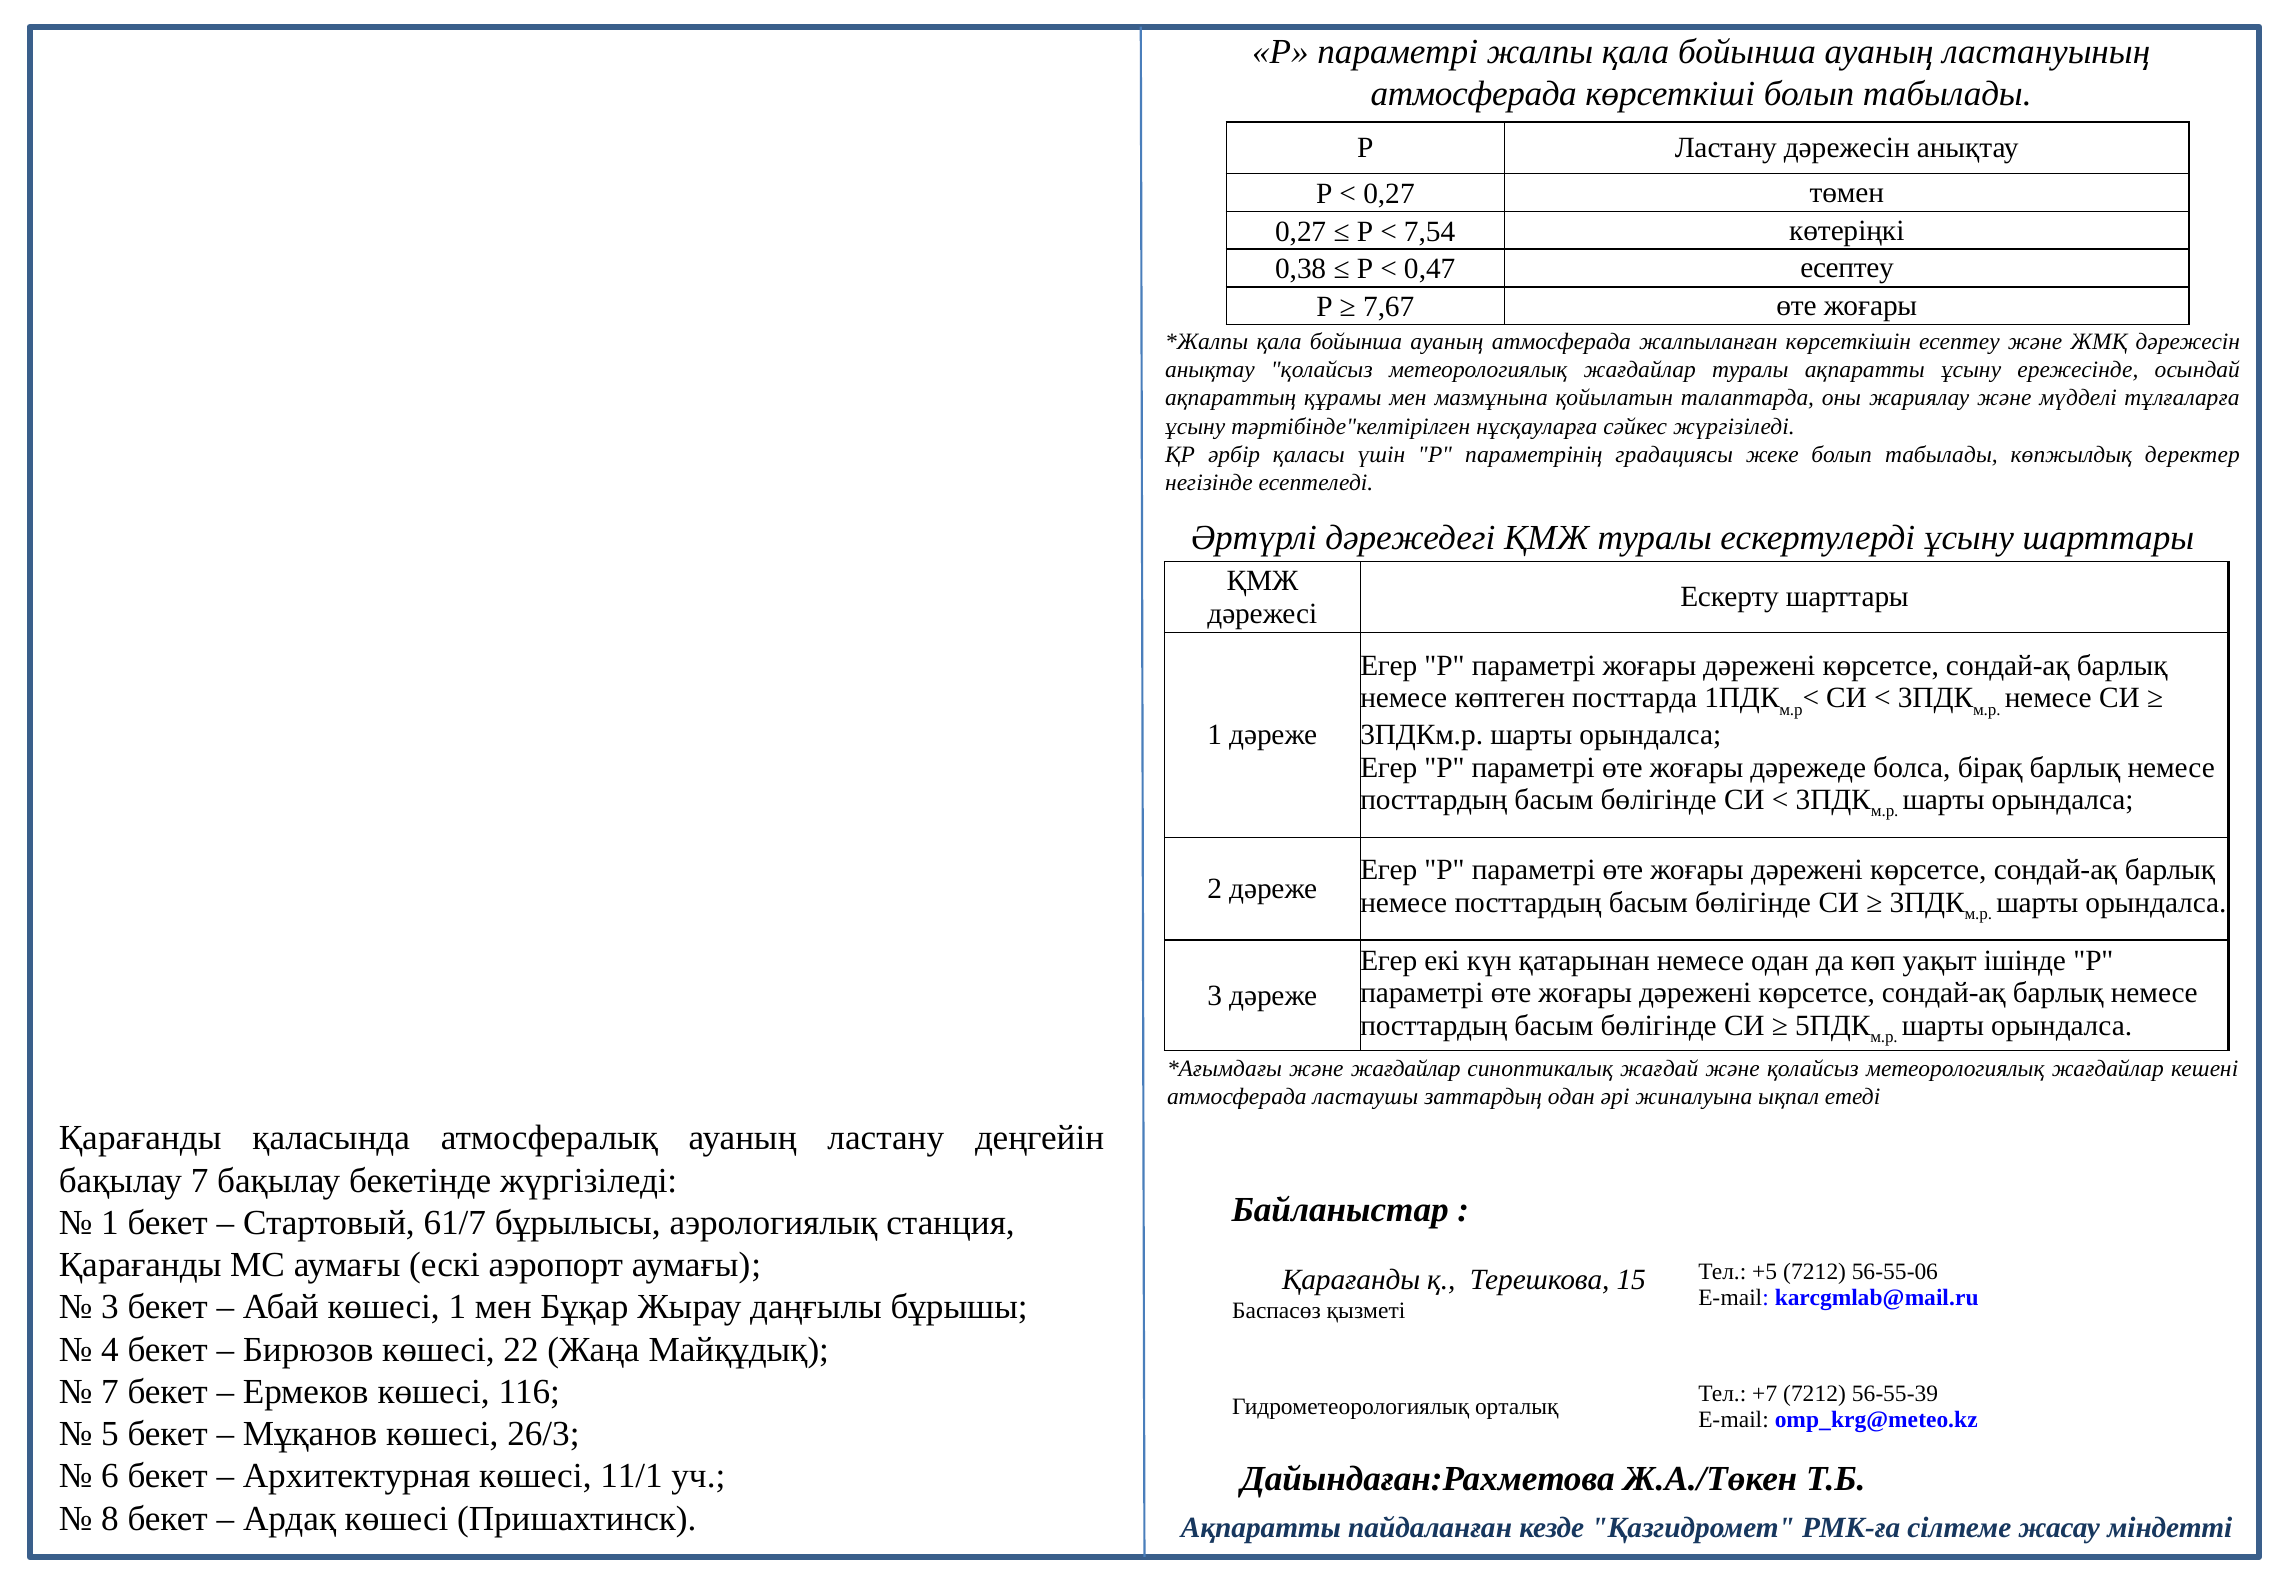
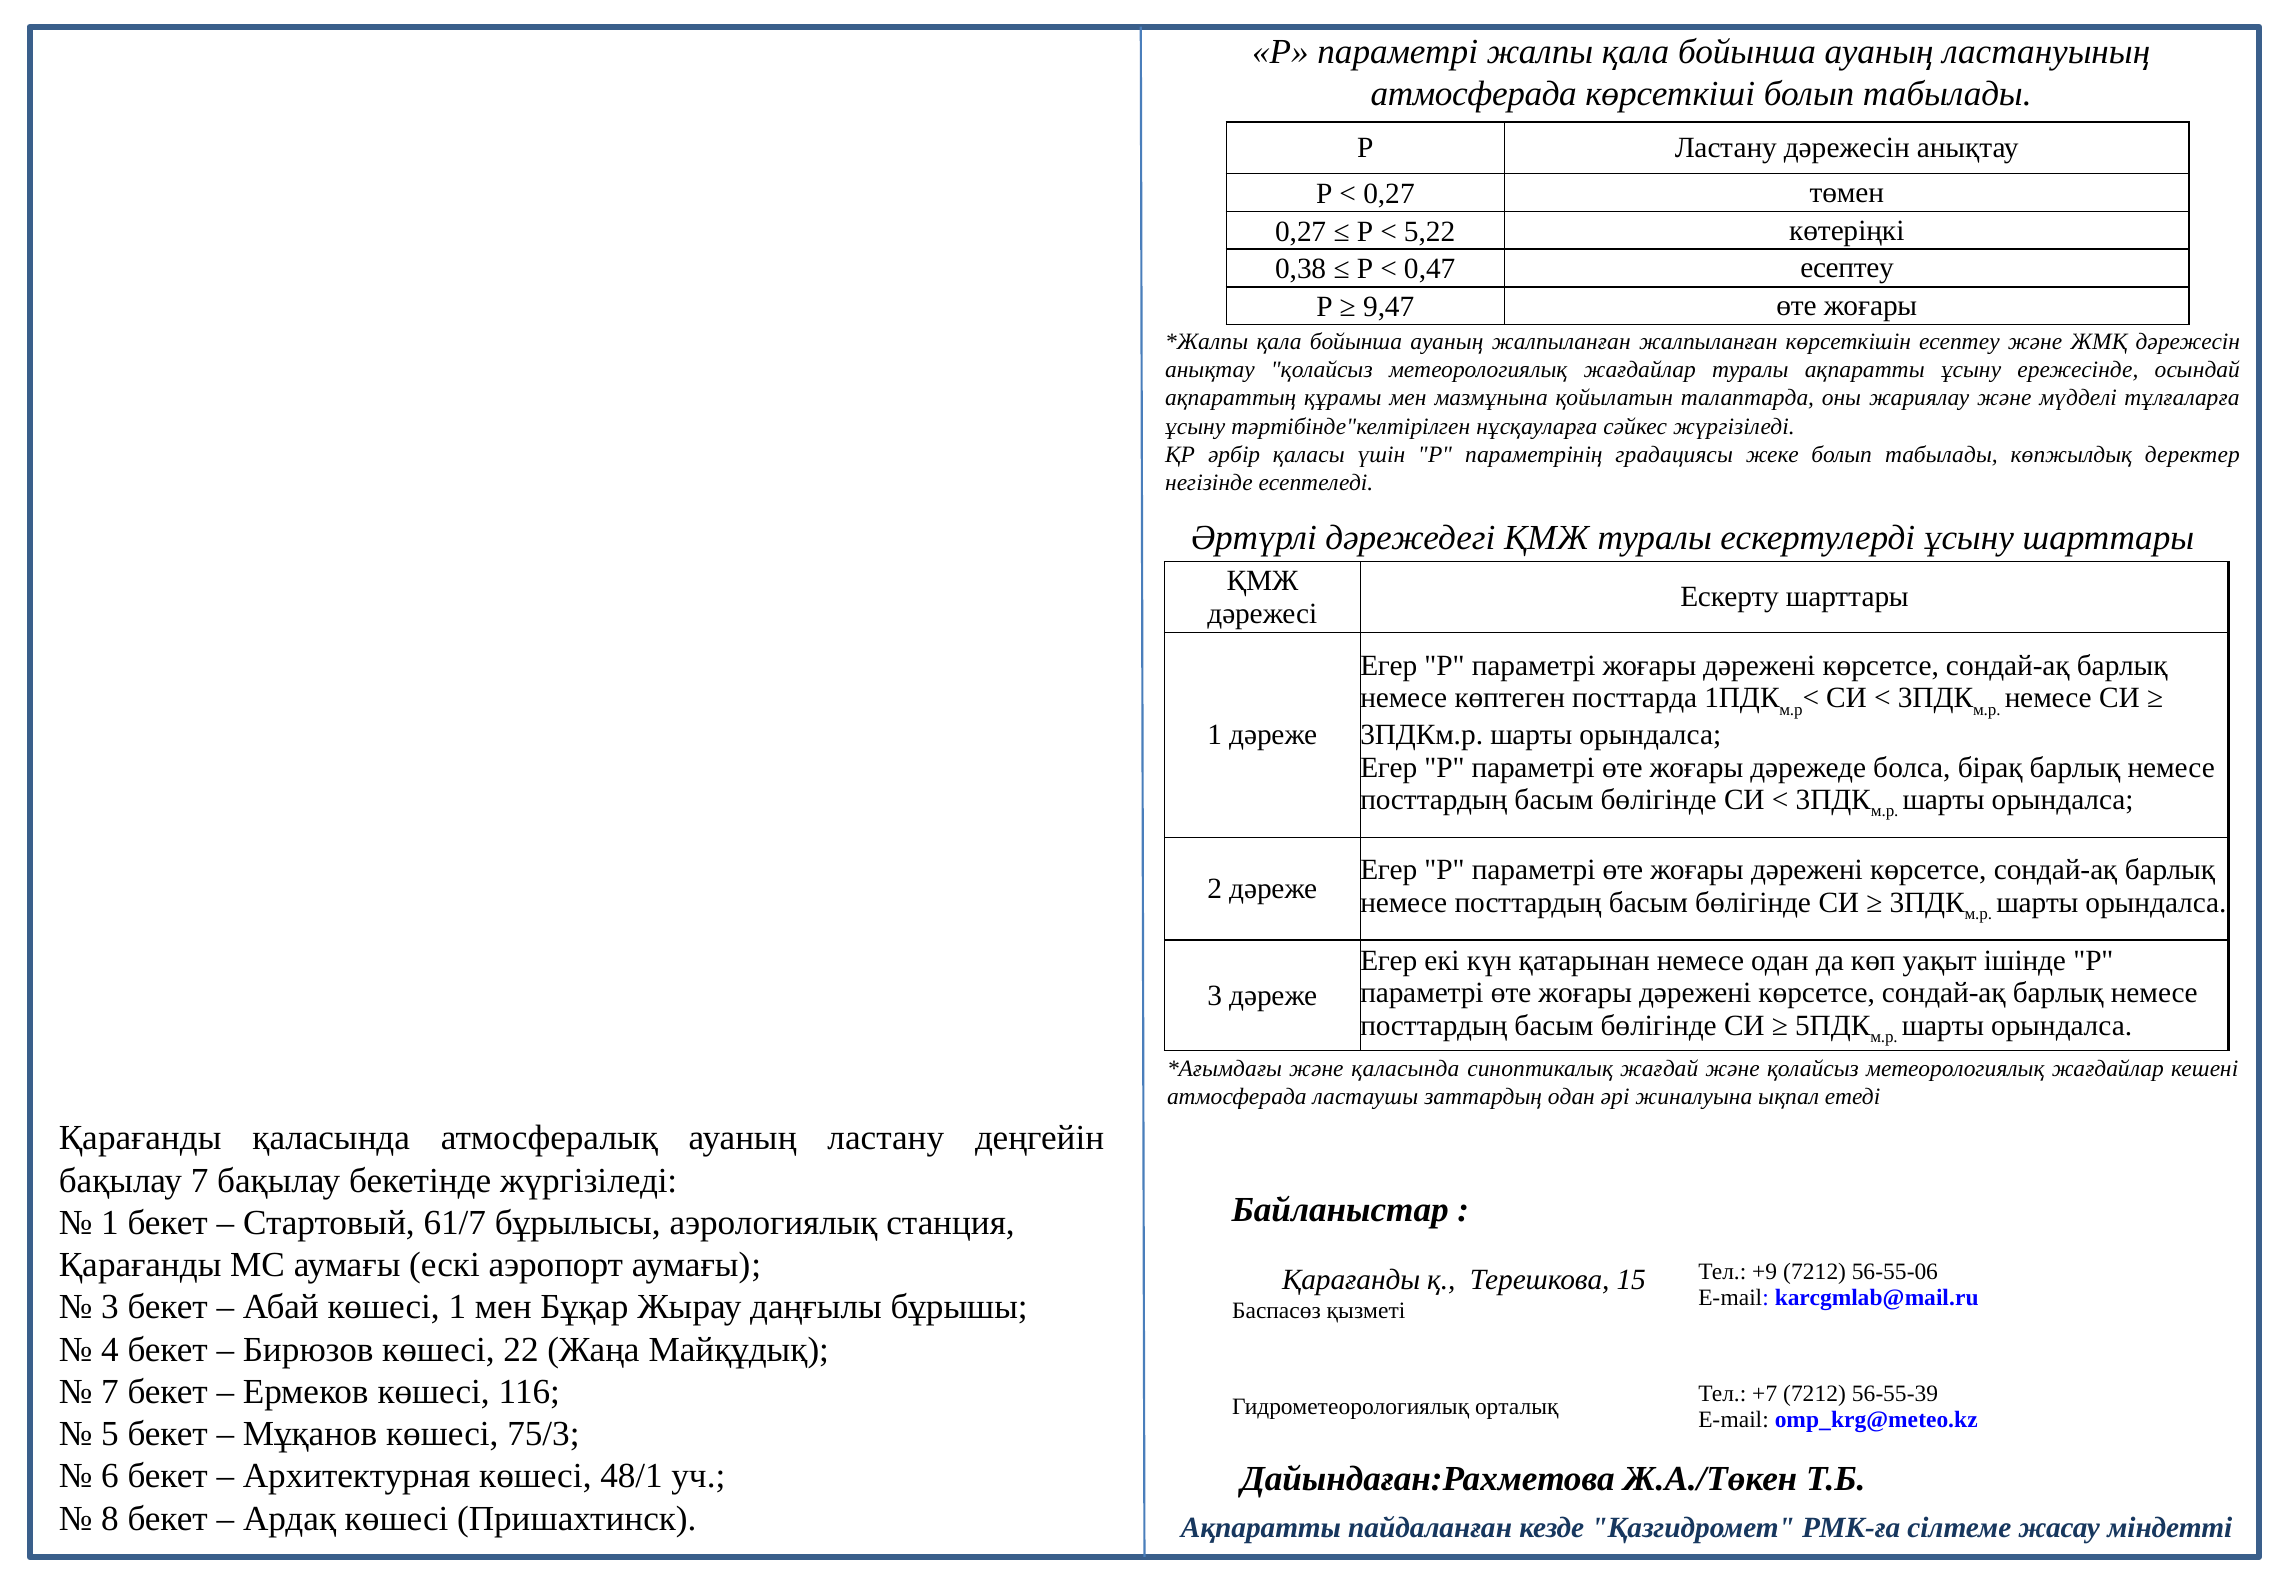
7,54: 7,54 -> 5,22 (1430, 232)
7,67: 7,67 -> 9,47 (1389, 307)
ауаның атмосферада: атмосферада -> жалпыланған (1561, 342)
және жағдайлар: жағдайлар -> қаласында (1405, 1069)
+5: +5 -> +9 (1765, 1272)
26/3: 26/3 -> 75/3 (543, 1435)
11/1: 11/1 -> 48/1 (631, 1477)
